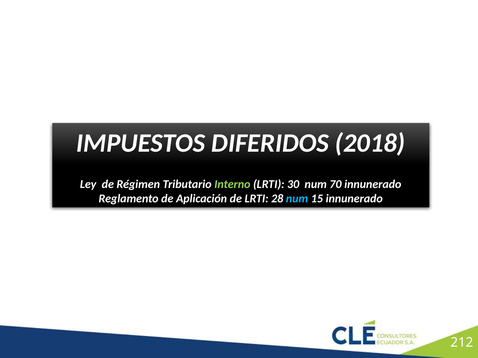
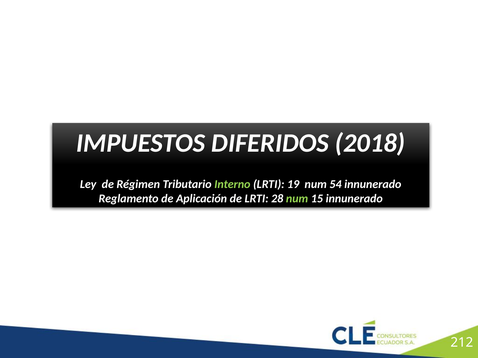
30: 30 -> 19 (293, 185)
70: 70 -> 54 (336, 185)
num colour: light blue -> light green (297, 199)
